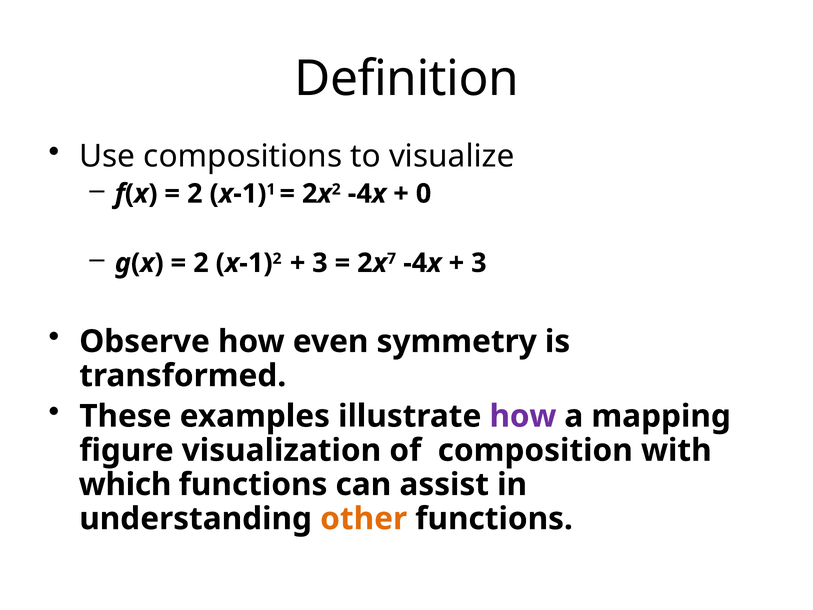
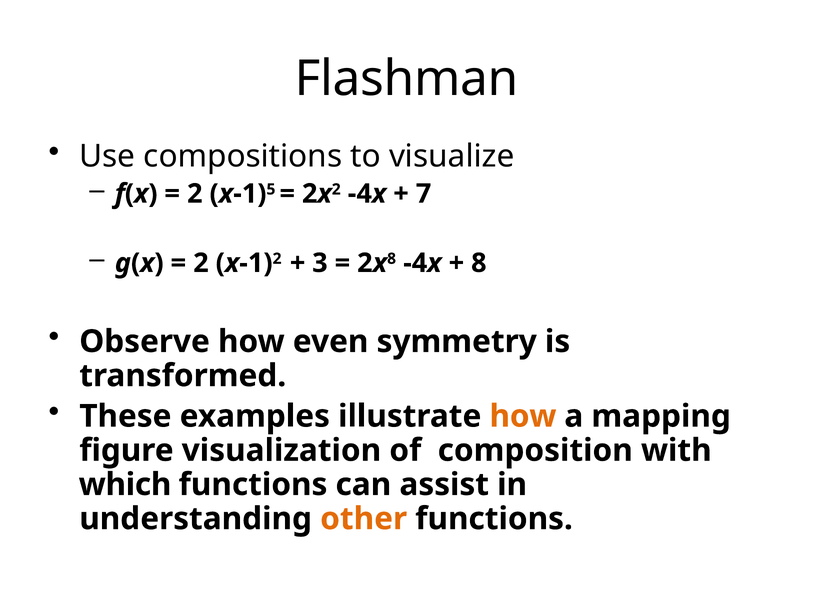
Definition: Definition -> Flashman (407, 79)
1: 1 -> 5 (271, 189)
0: 0 -> 7 (424, 194)
7: 7 -> 8 (392, 259)
3: 3 -> 8 (479, 263)
how colour: purple -> orange (523, 416)
